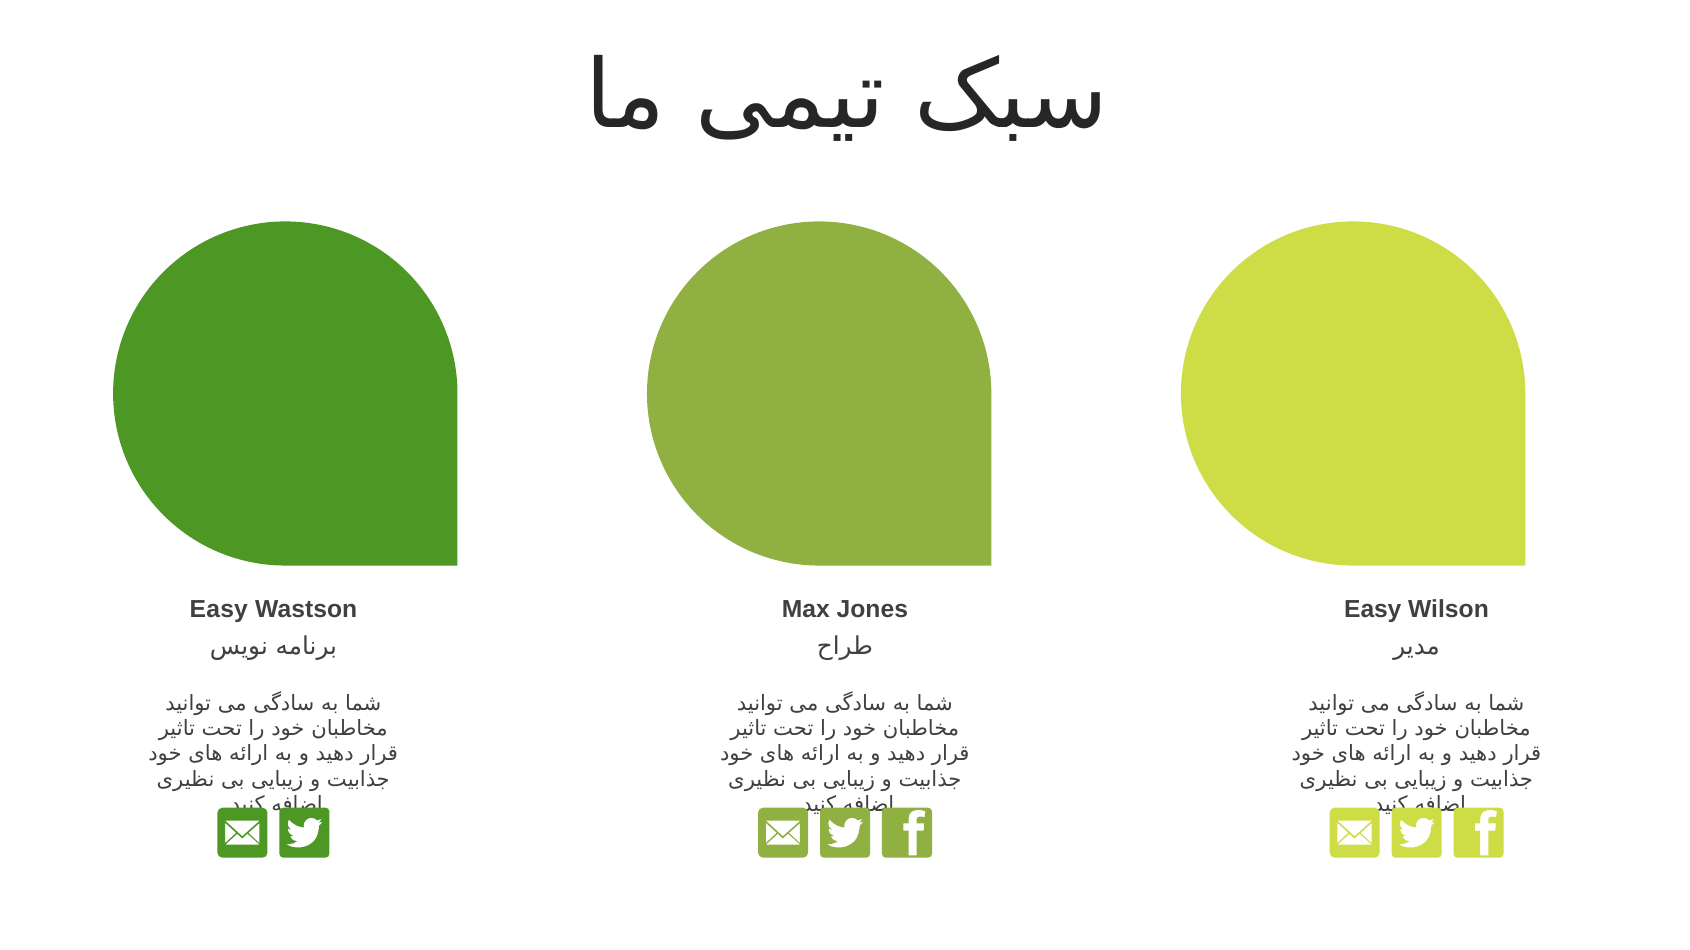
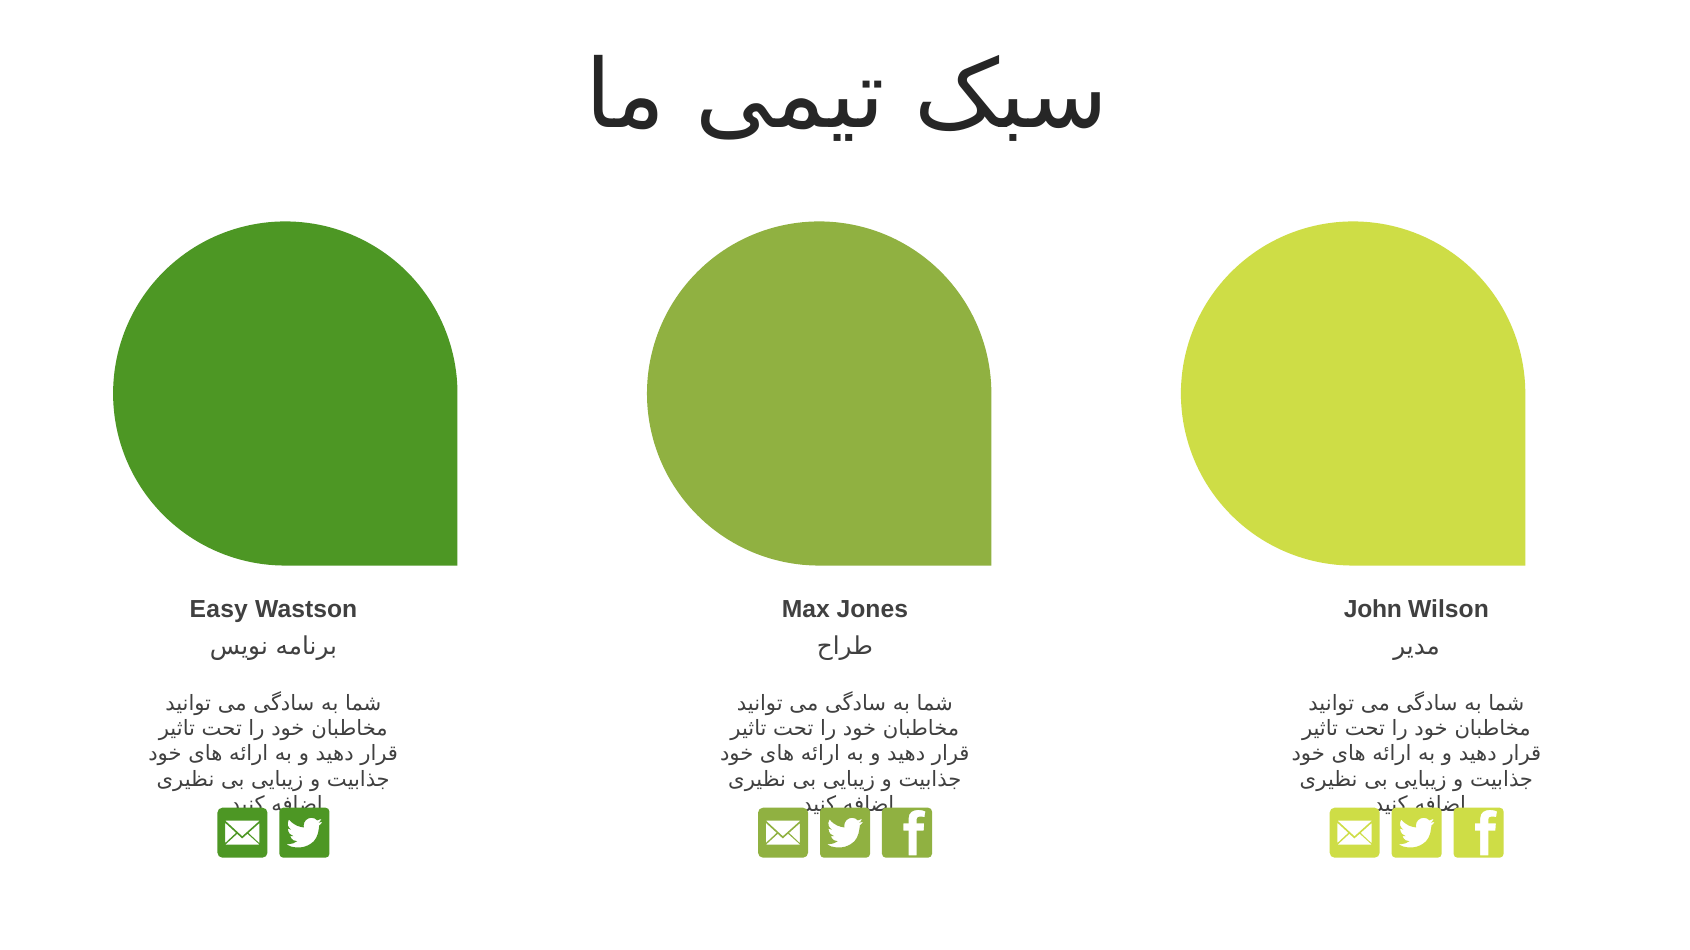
Easy: Easy -> John (1373, 610)
